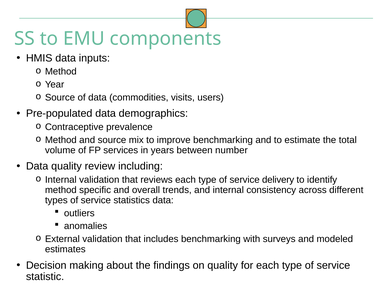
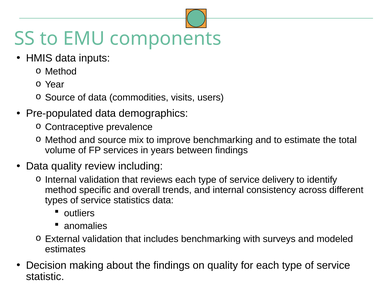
between number: number -> findings (232, 150)
